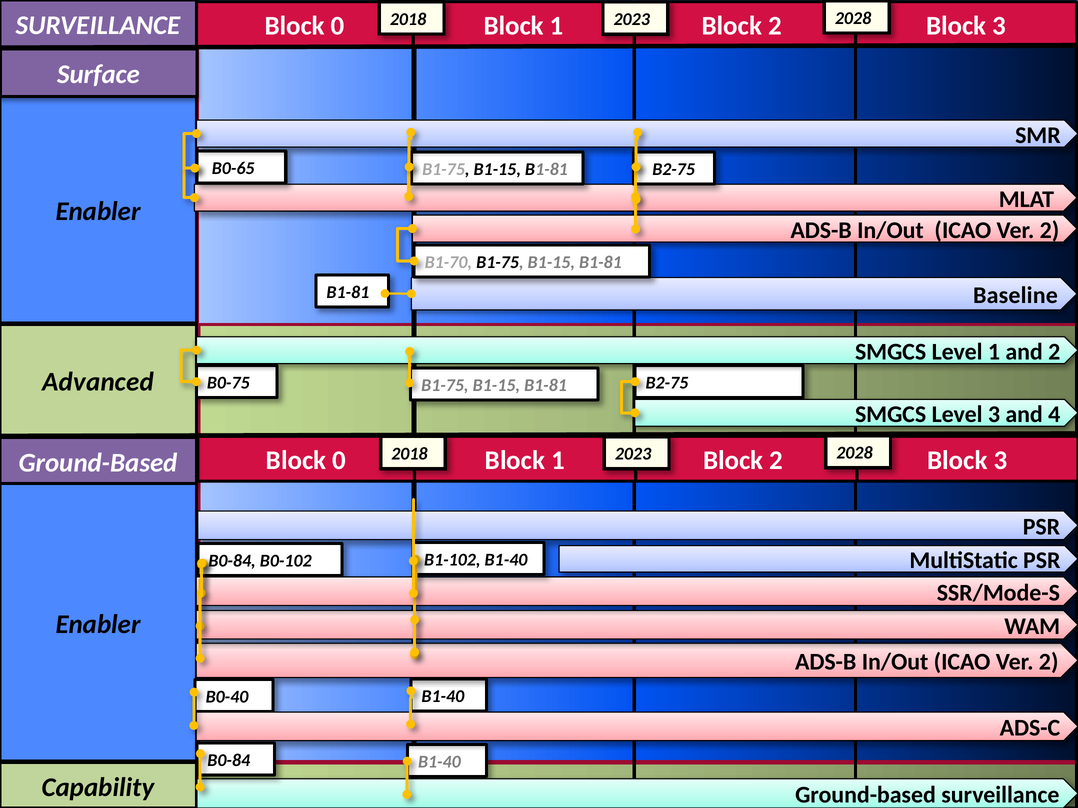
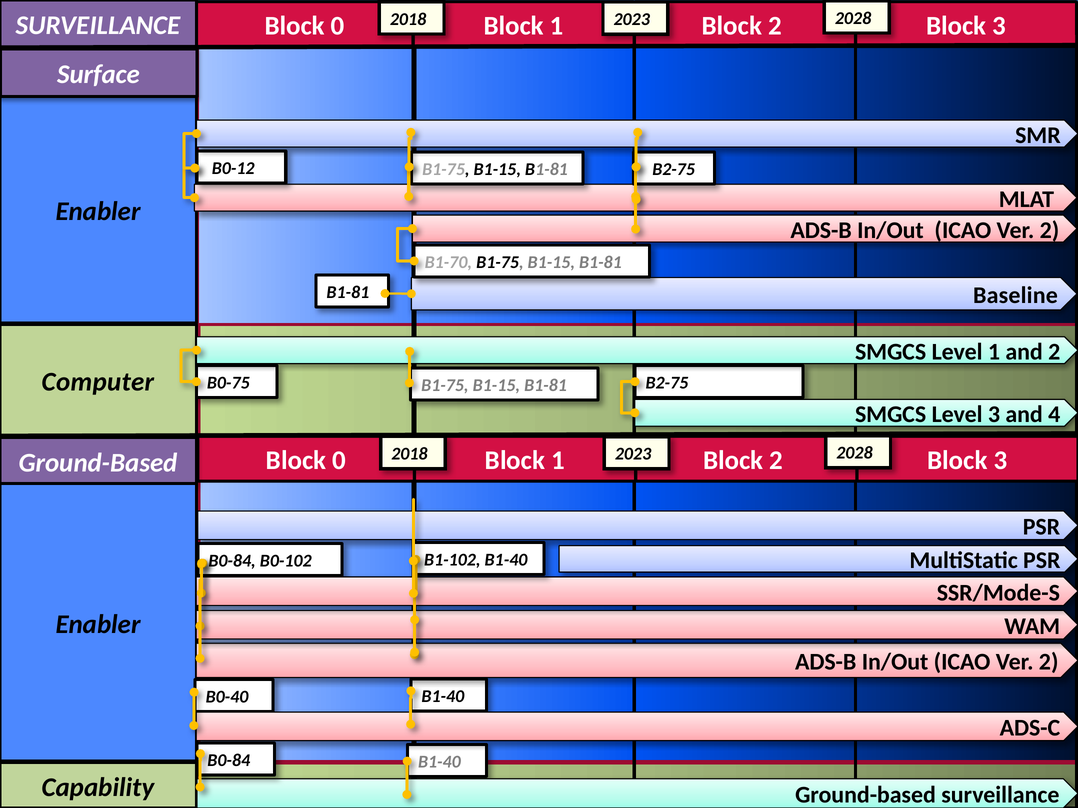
B0-65: B0-65 -> B0-12 (233, 168)
Advanced: Advanced -> Computer (98, 382)
